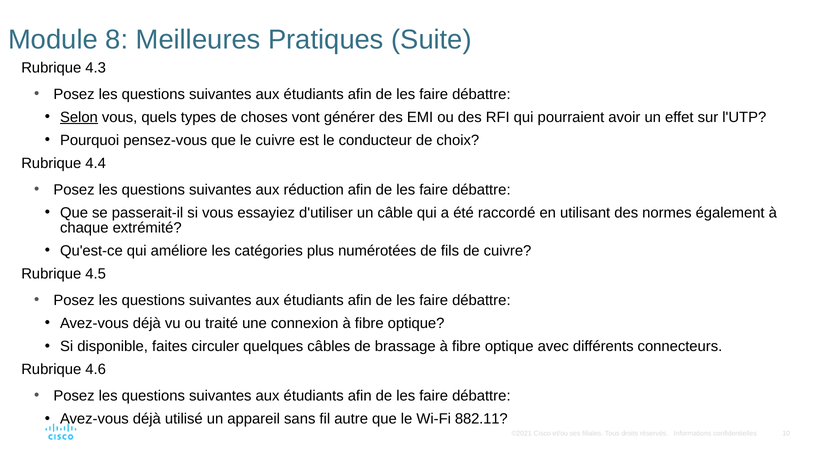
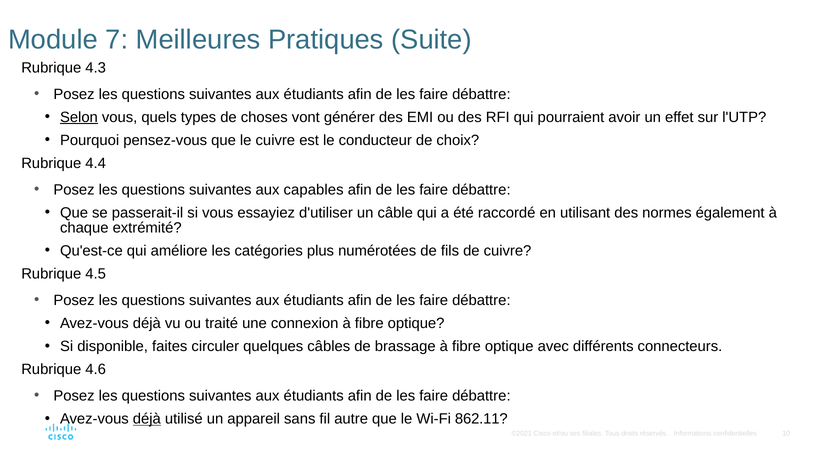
8: 8 -> 7 (117, 40)
réduction: réduction -> capables (314, 190)
déjà underline: none -> present (147, 419)
882.11: 882.11 -> 862.11 (481, 419)
